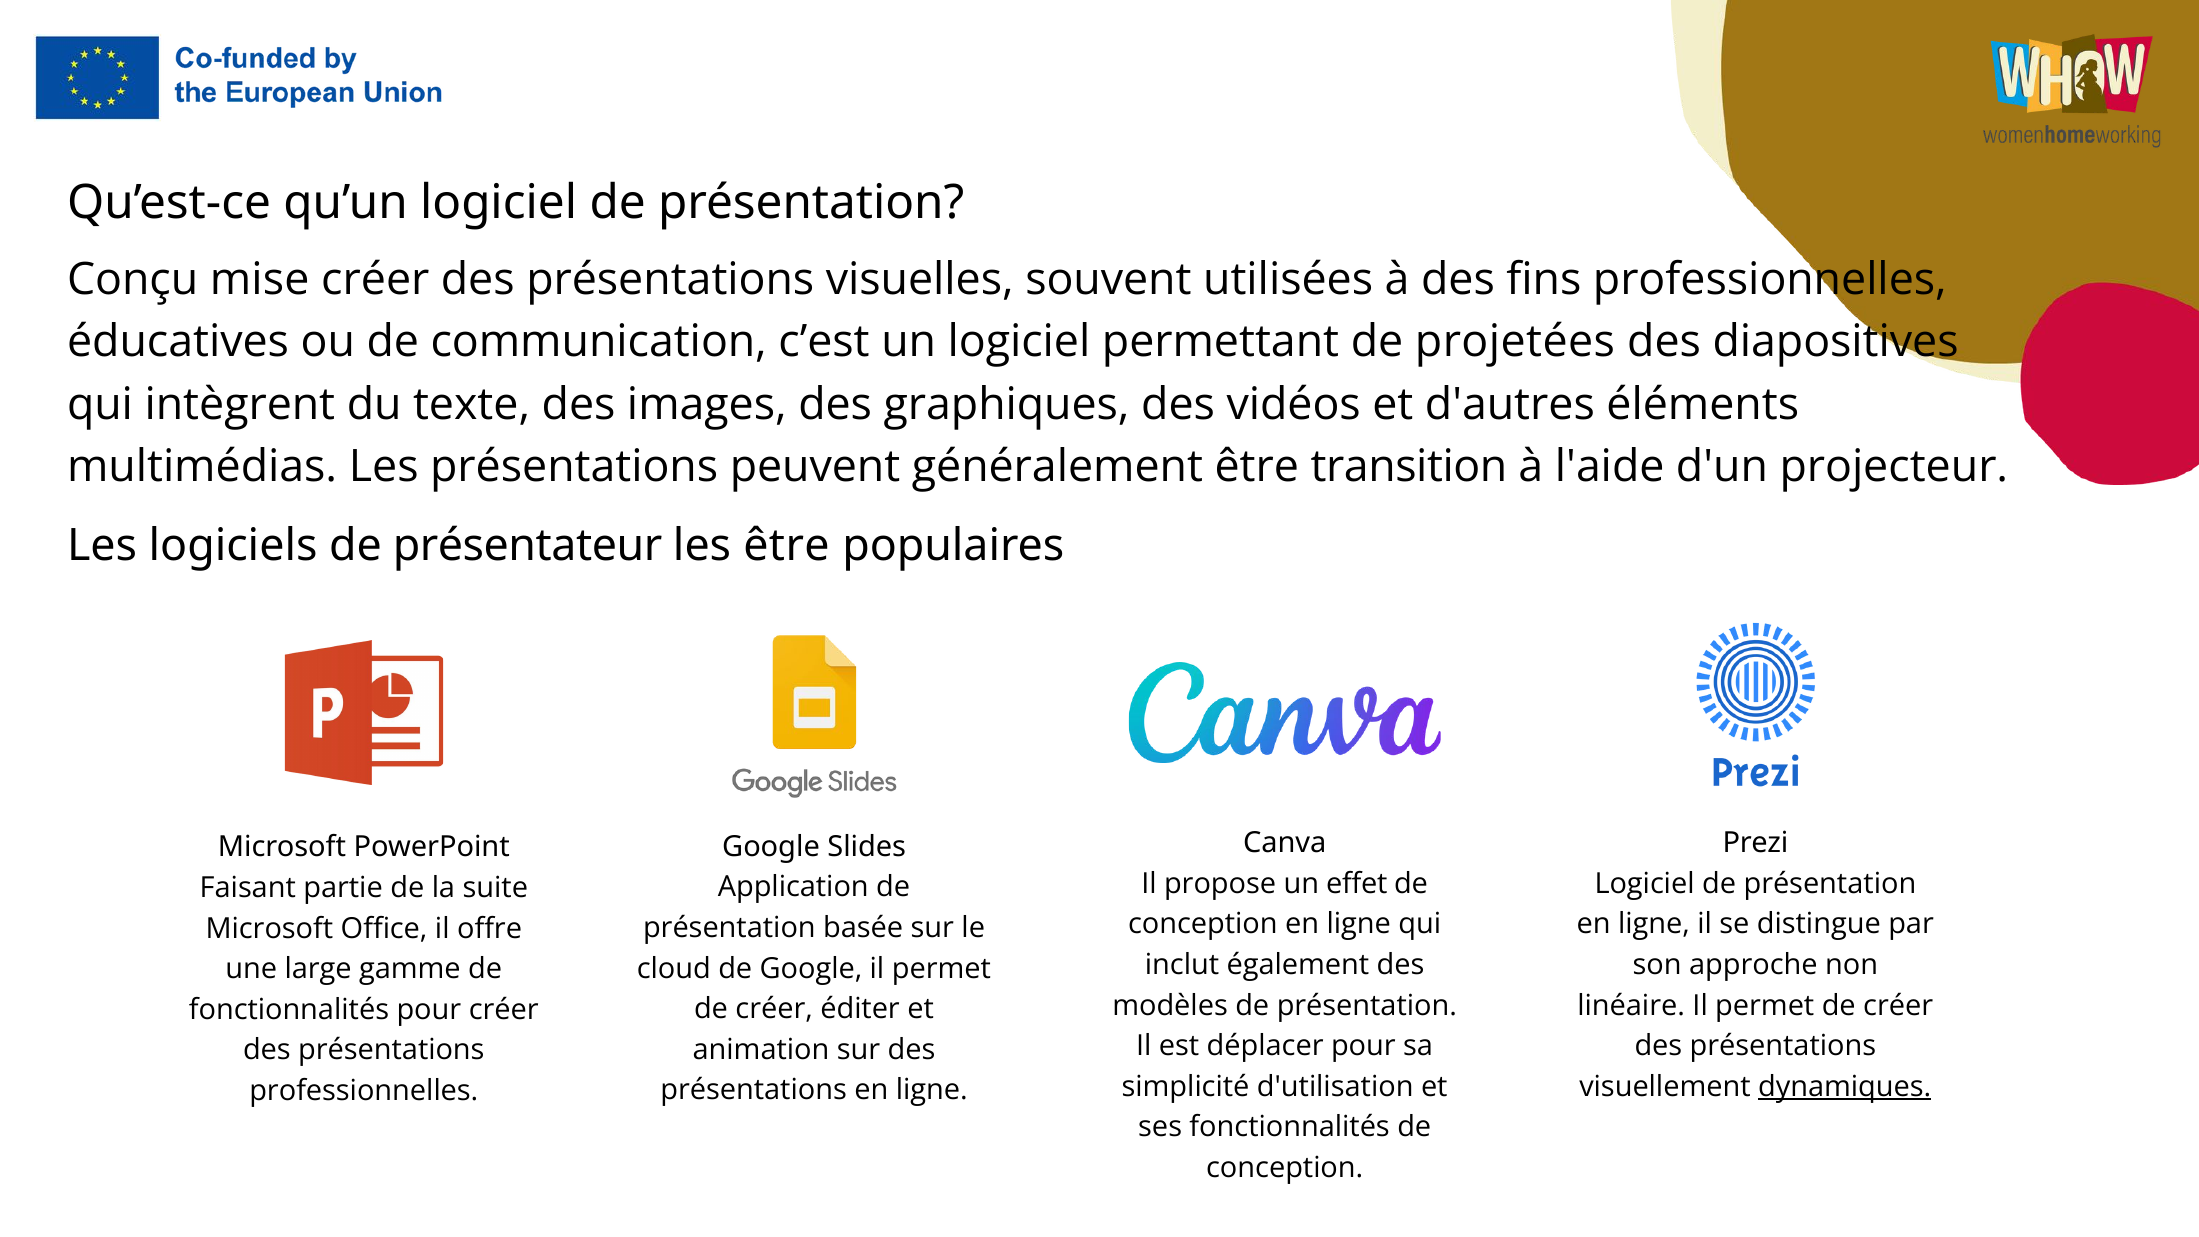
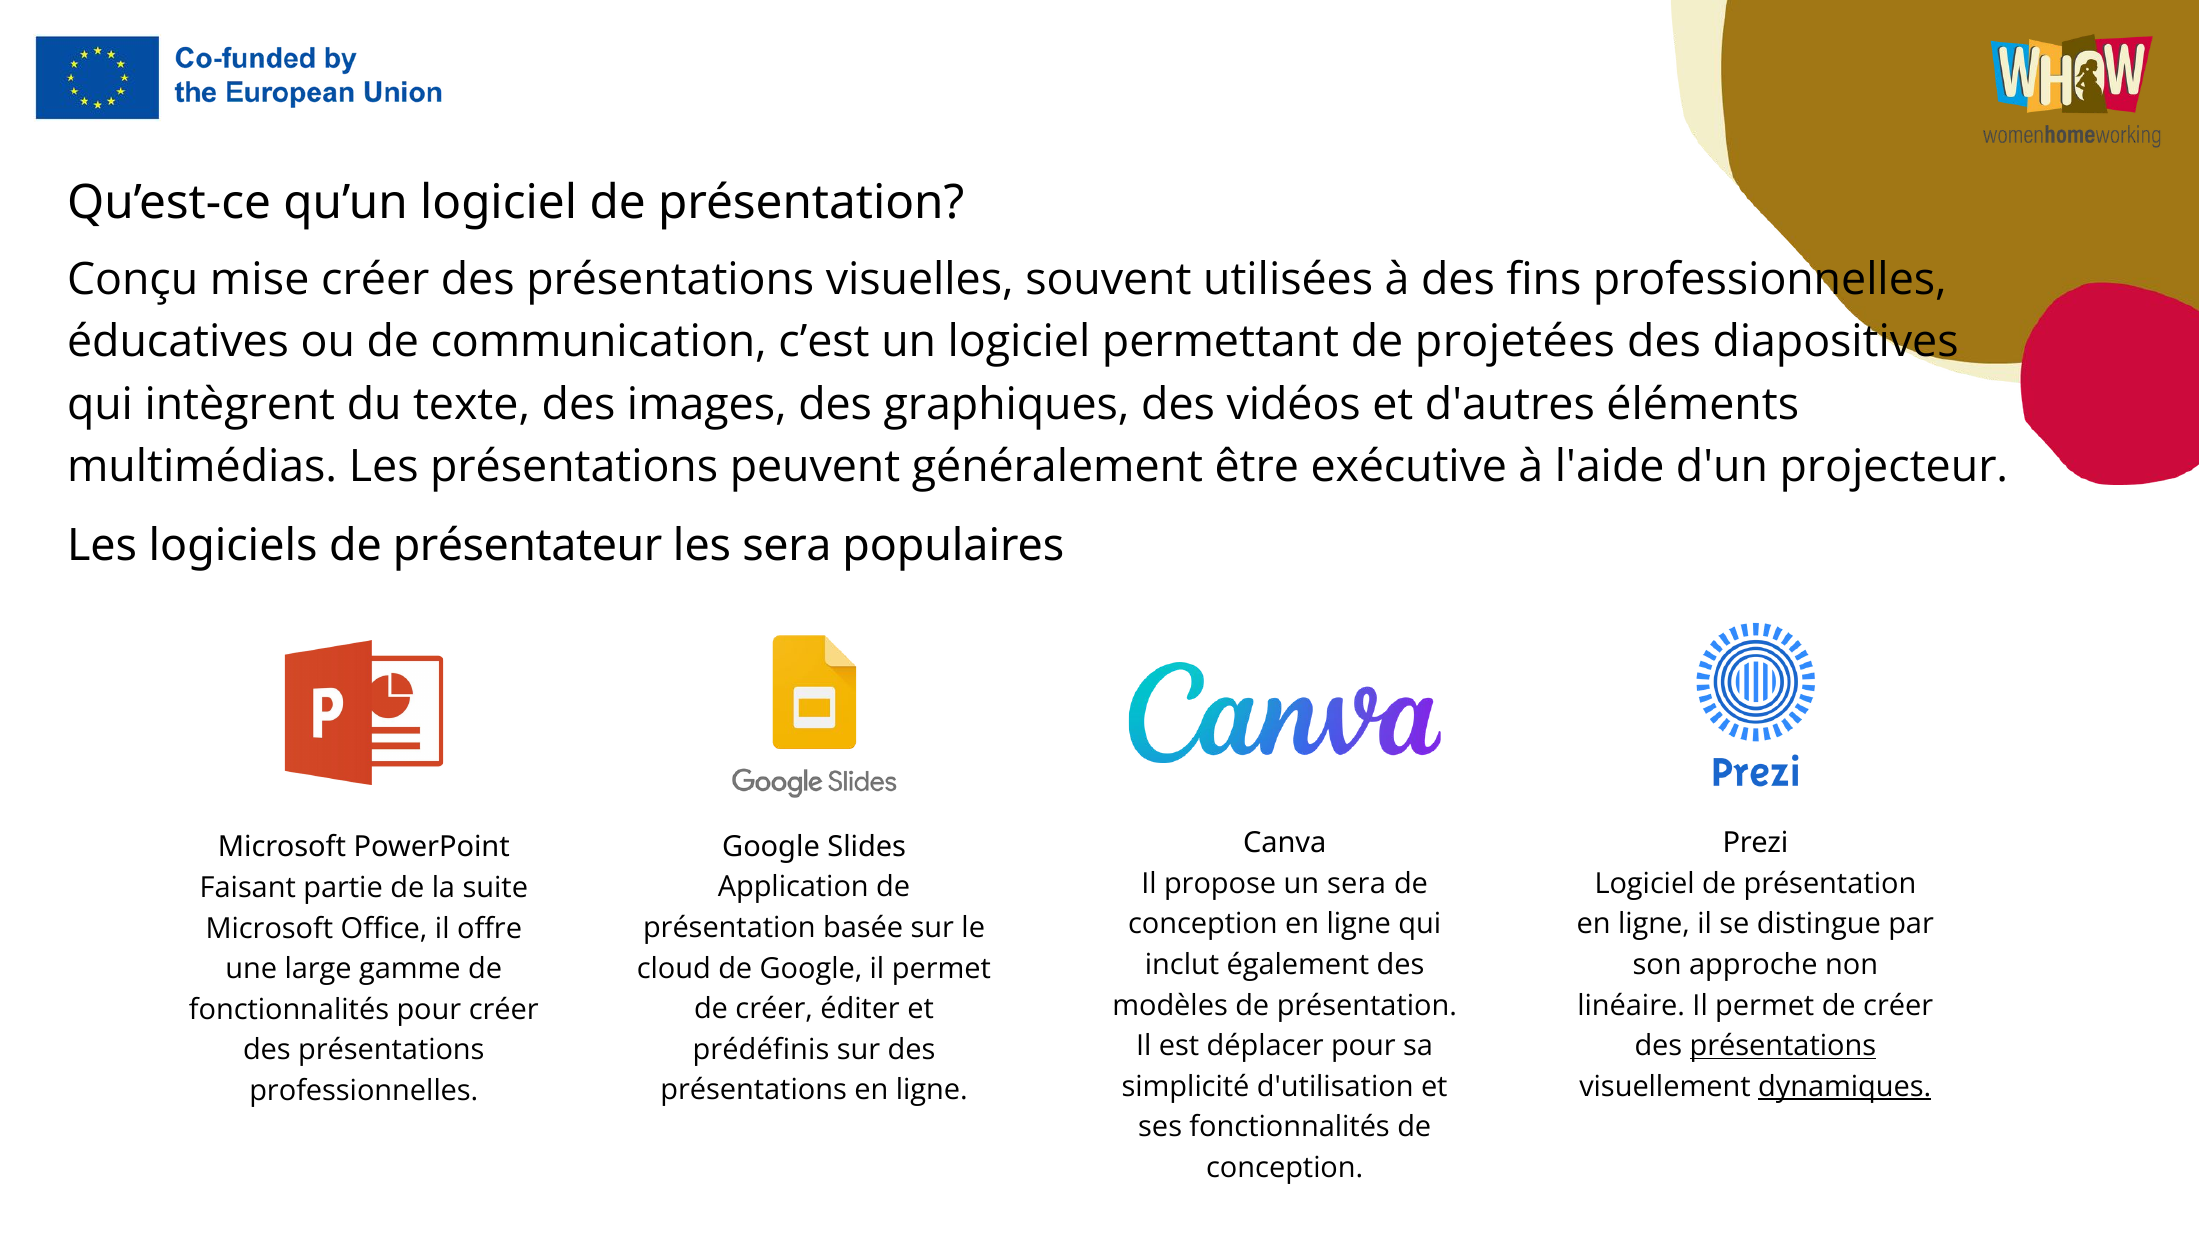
transition: transition -> exécutive (1409, 467)
les être: être -> sera (787, 545)
un effet: effet -> sera (1356, 884)
présentations underline: none -> present (1783, 1046)
animation: animation -> prédéfinis (761, 1050)
